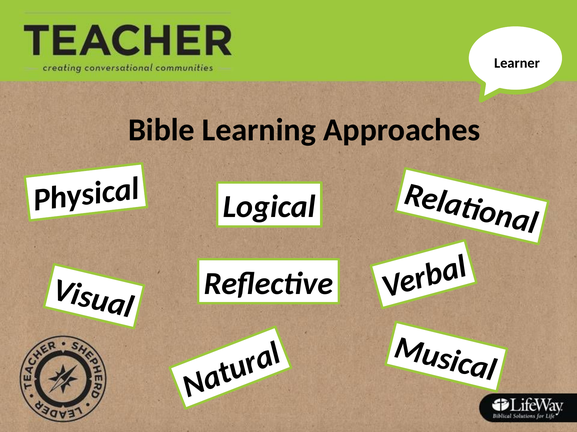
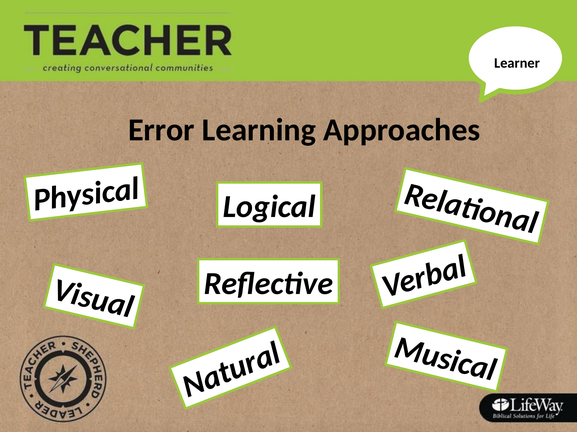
Bible: Bible -> Error (161, 130)
